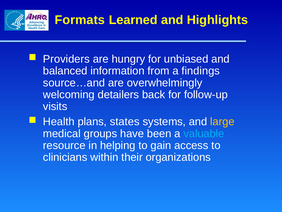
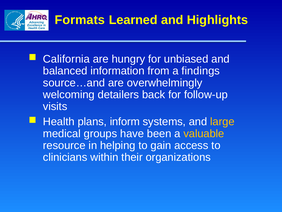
Providers: Providers -> California (66, 59)
states: states -> inform (125, 121)
valuable colour: light blue -> yellow (204, 133)
